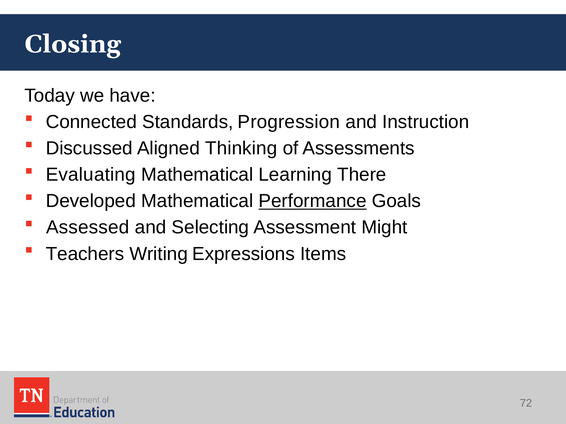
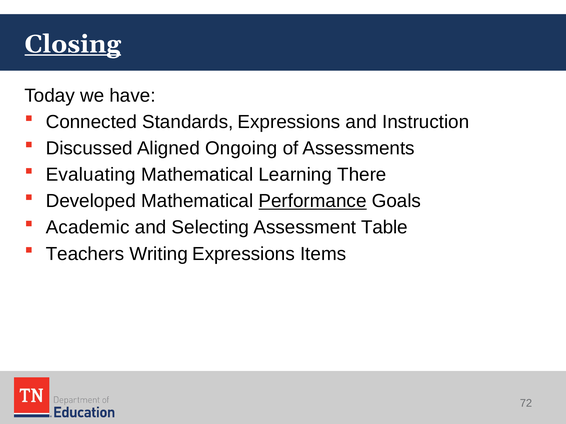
Closing underline: none -> present (73, 44)
Standards Progression: Progression -> Expressions (289, 122)
Thinking: Thinking -> Ongoing (241, 148)
Assessed: Assessed -> Academic (88, 228)
Might: Might -> Table (385, 228)
